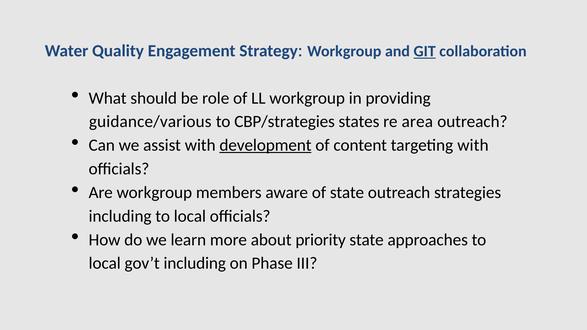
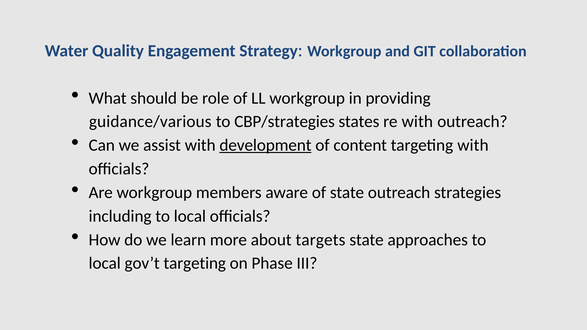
GIT underline: present -> none (425, 51)
re area: area -> with (417, 122)
priority: priority -> targets (320, 240)
gov’t including: including -> targeting (195, 263)
